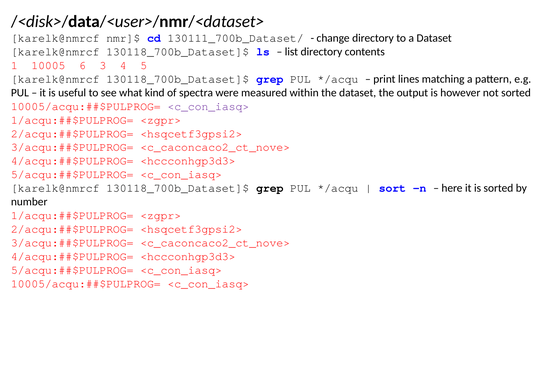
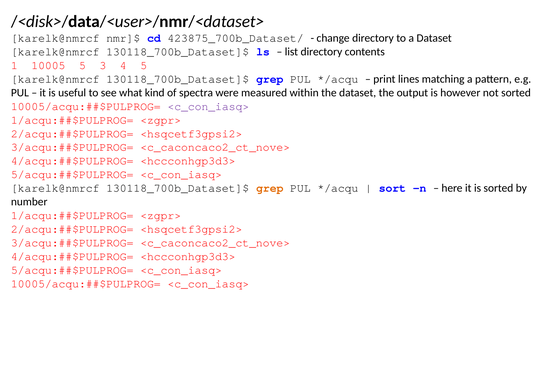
130111_700b_Dataset/: 130111_700b_Dataset/ -> 423875_700b_Dataset/ (236, 38)
10005 6: 6 -> 5 (82, 65)
grep colour: black -> orange (270, 188)
